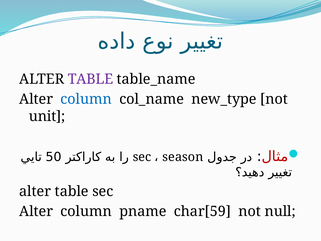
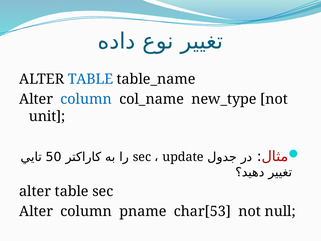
TABLE colour: purple -> blue (90, 79)
season: season -> update (183, 157)
char[59: char[59 -> char[53 (202, 211)
